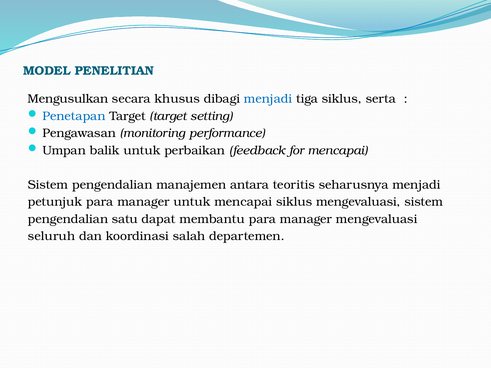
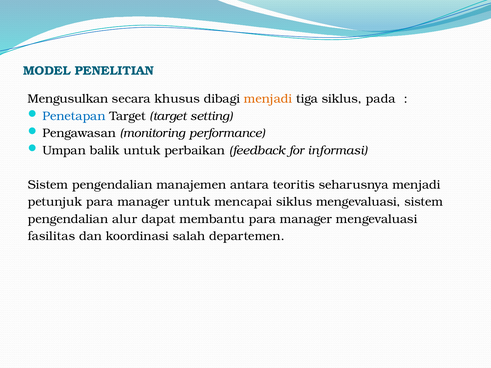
menjadi colour: blue -> orange (268, 99)
serta: serta -> pada (381, 99)
for mencapai: mencapai -> informasi (338, 150)
satu: satu -> alur (125, 219)
seluruh: seluruh -> fasilitas (51, 236)
